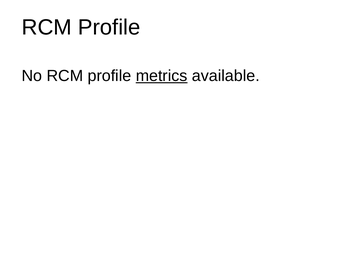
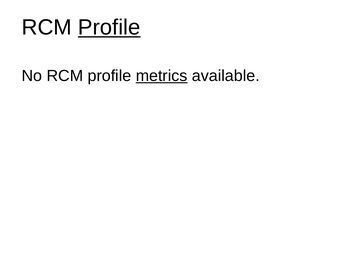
Profile underline: none -> present (109, 27)
